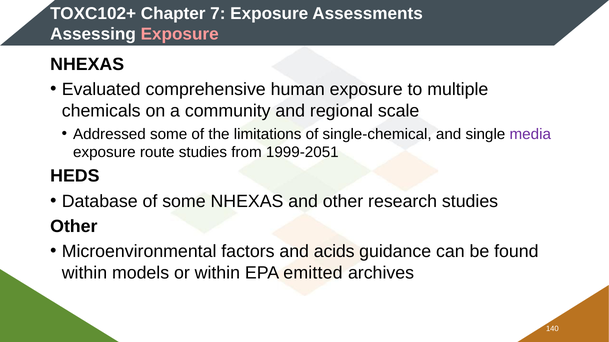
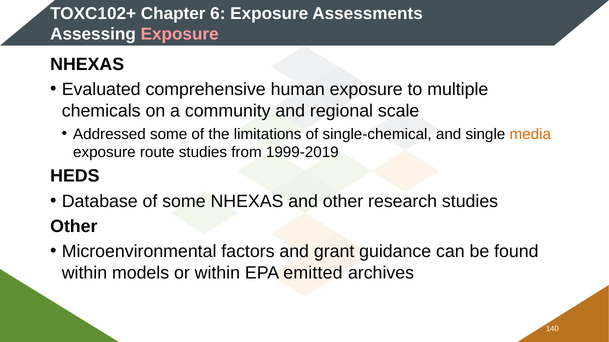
7: 7 -> 6 (218, 14)
media colour: purple -> orange (530, 134)
1999-2051: 1999-2051 -> 1999-2019 (302, 153)
acids: acids -> grant (334, 252)
